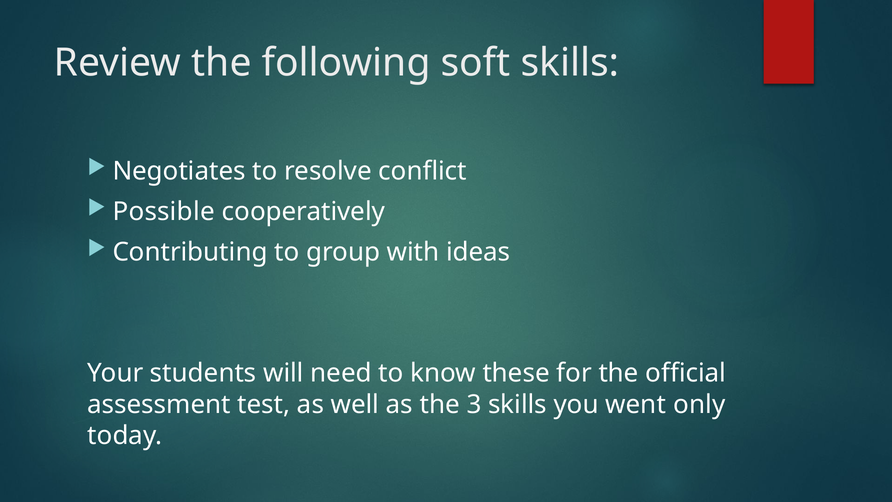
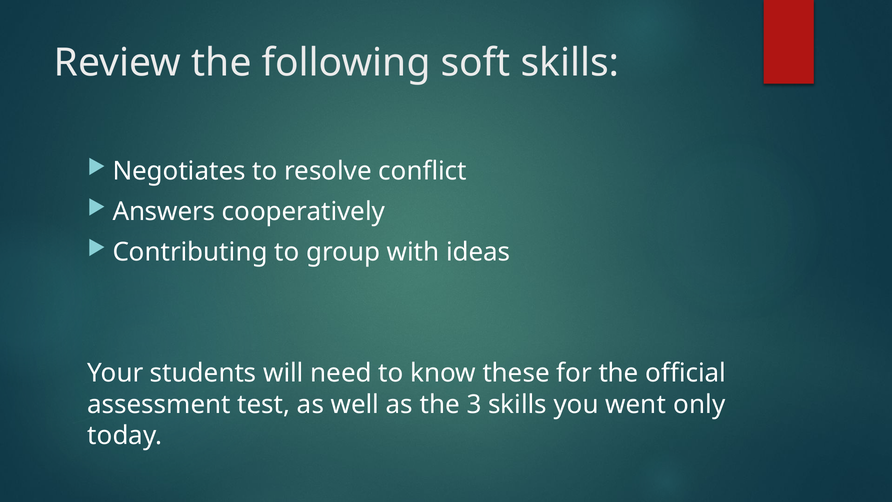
Possible: Possible -> Answers (164, 211)
